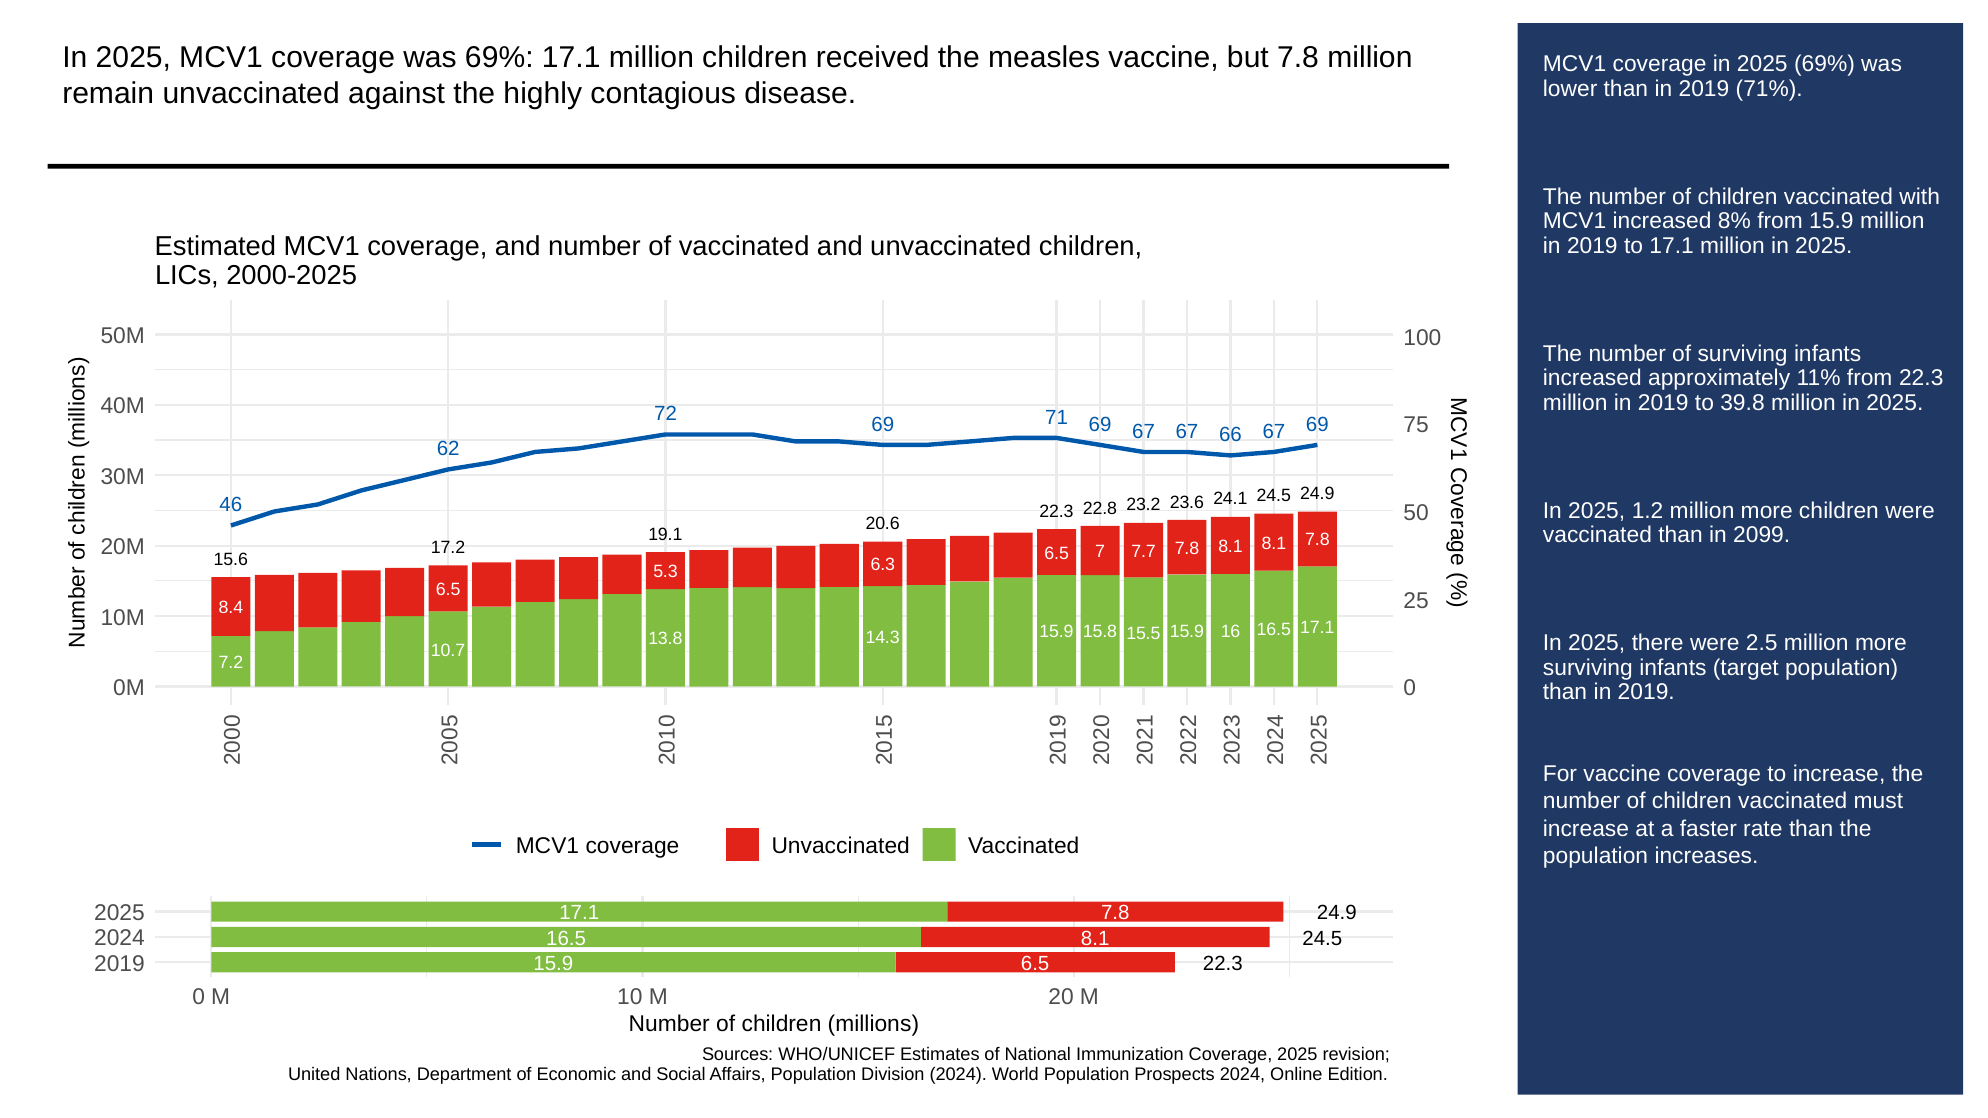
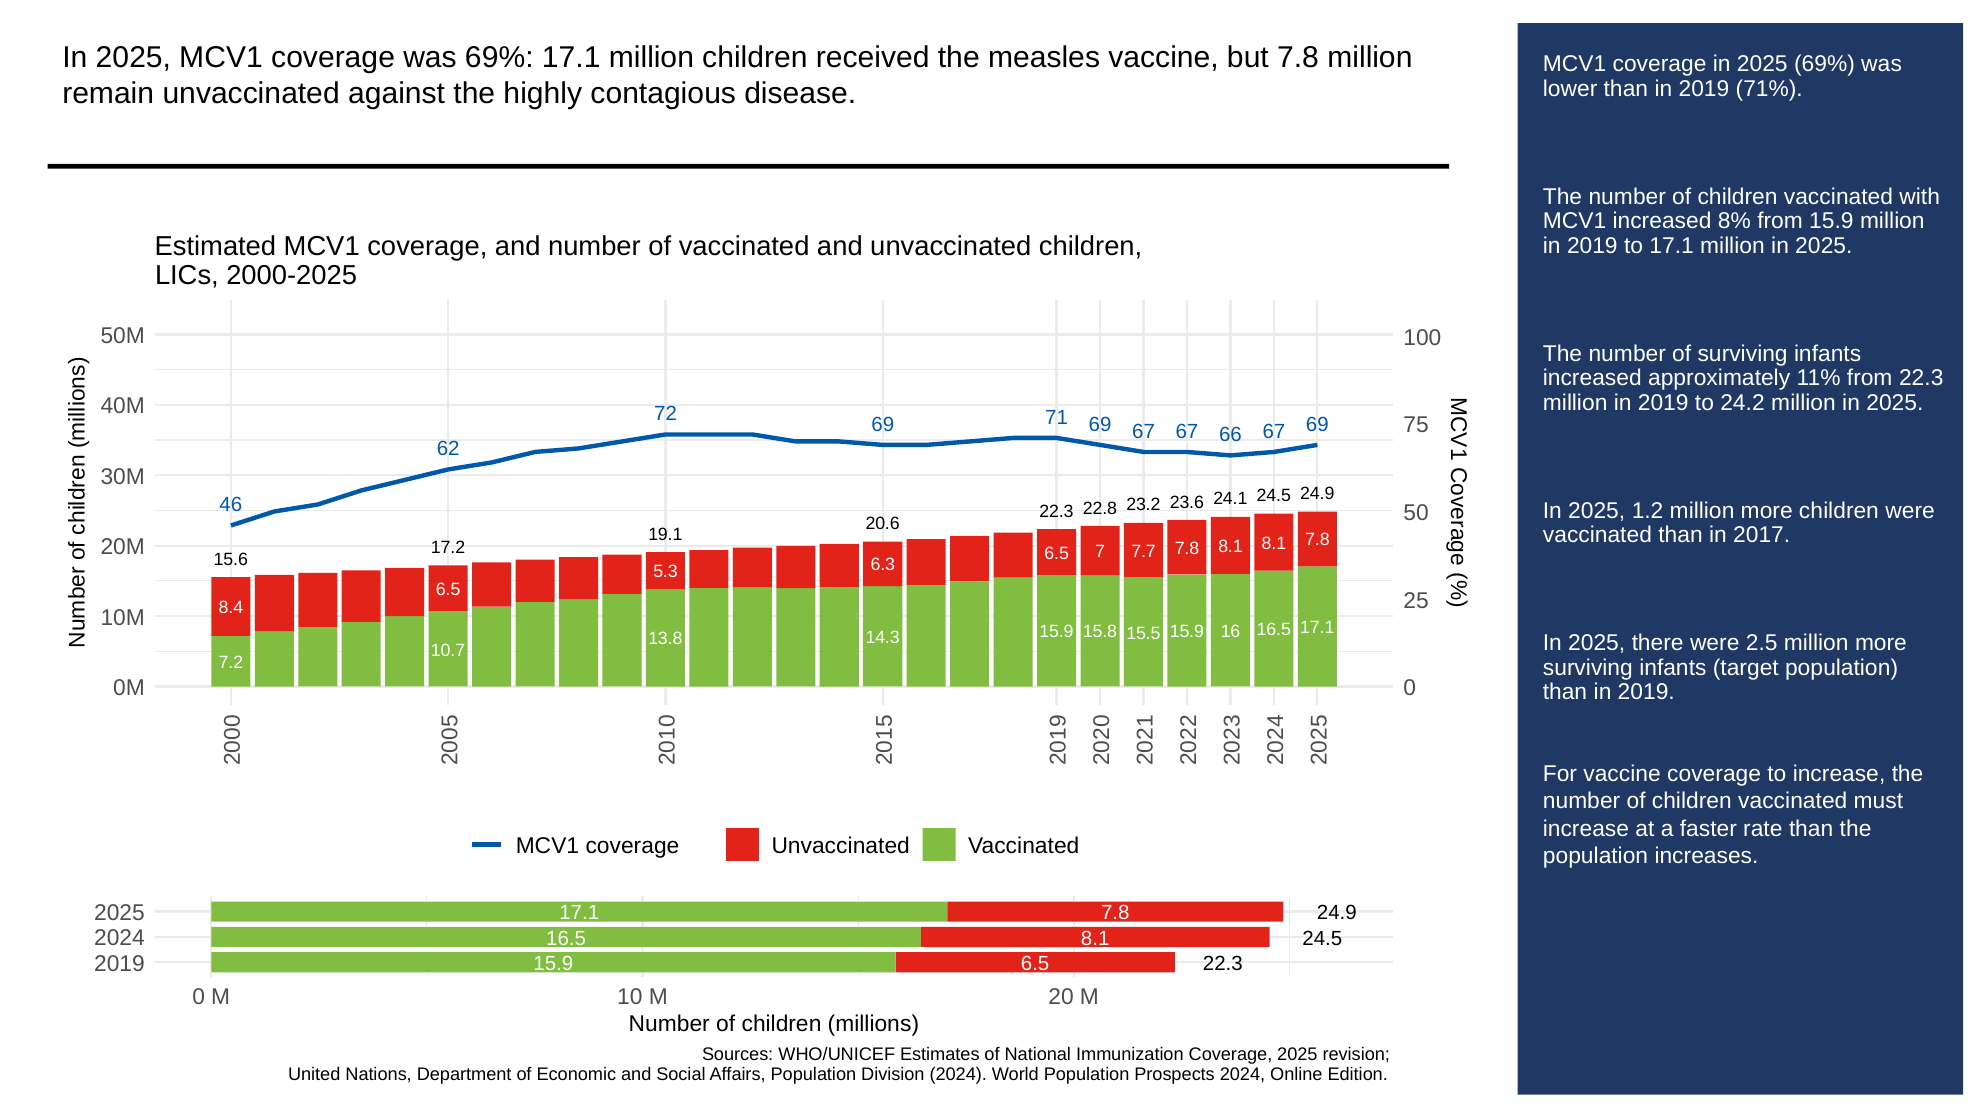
39.8: 39.8 -> 24.2 (1742, 403)
2099: 2099 -> 2017 (1762, 536)
